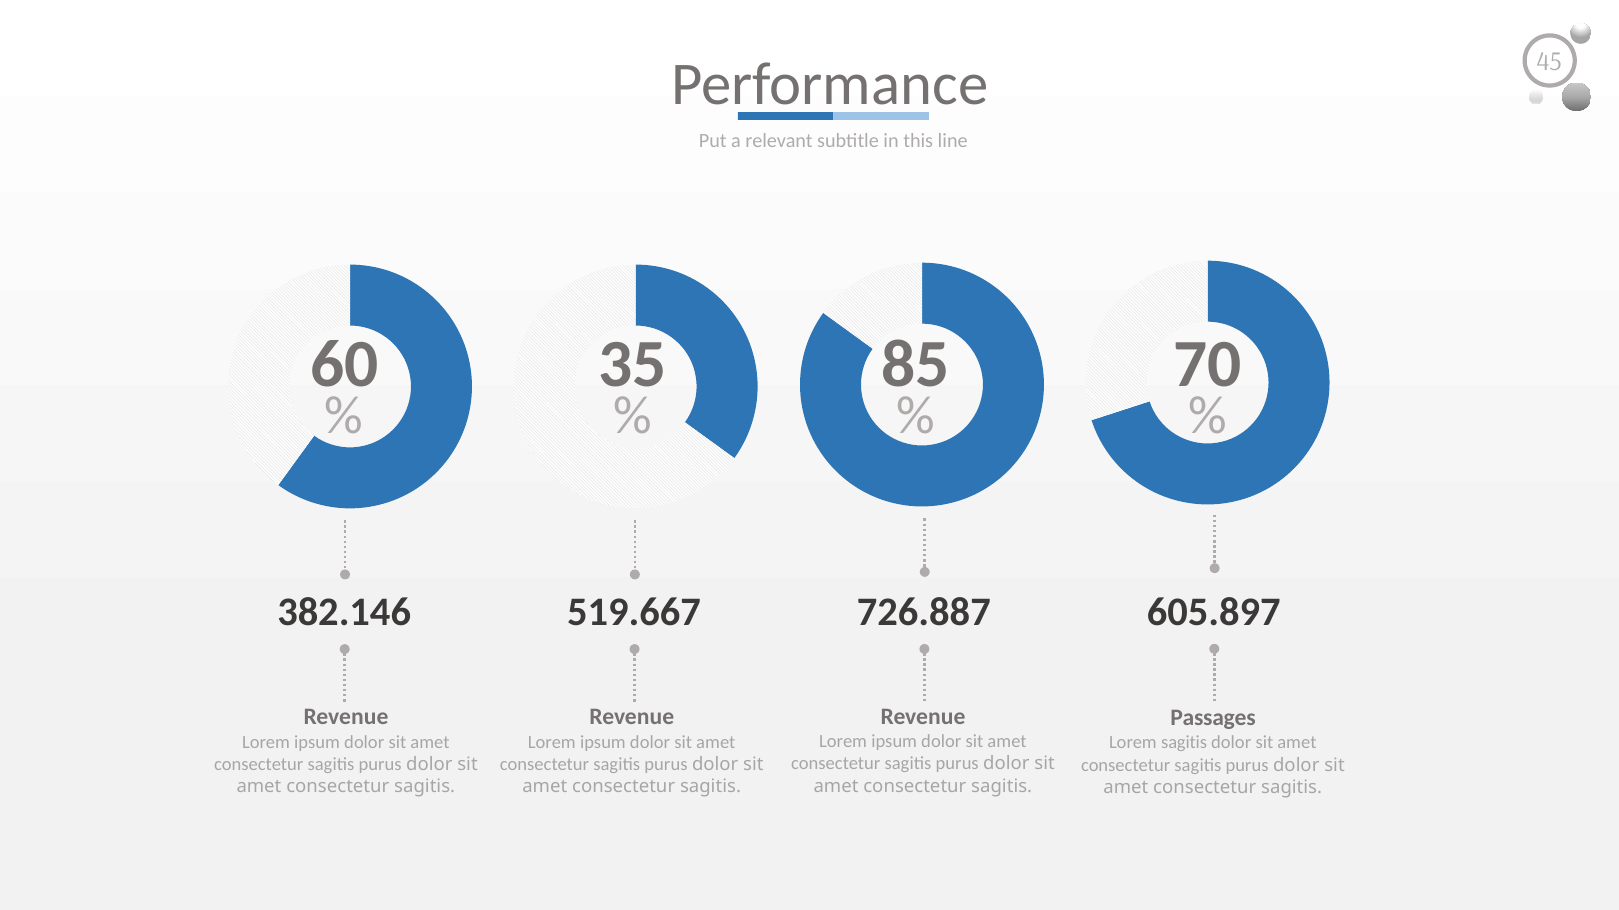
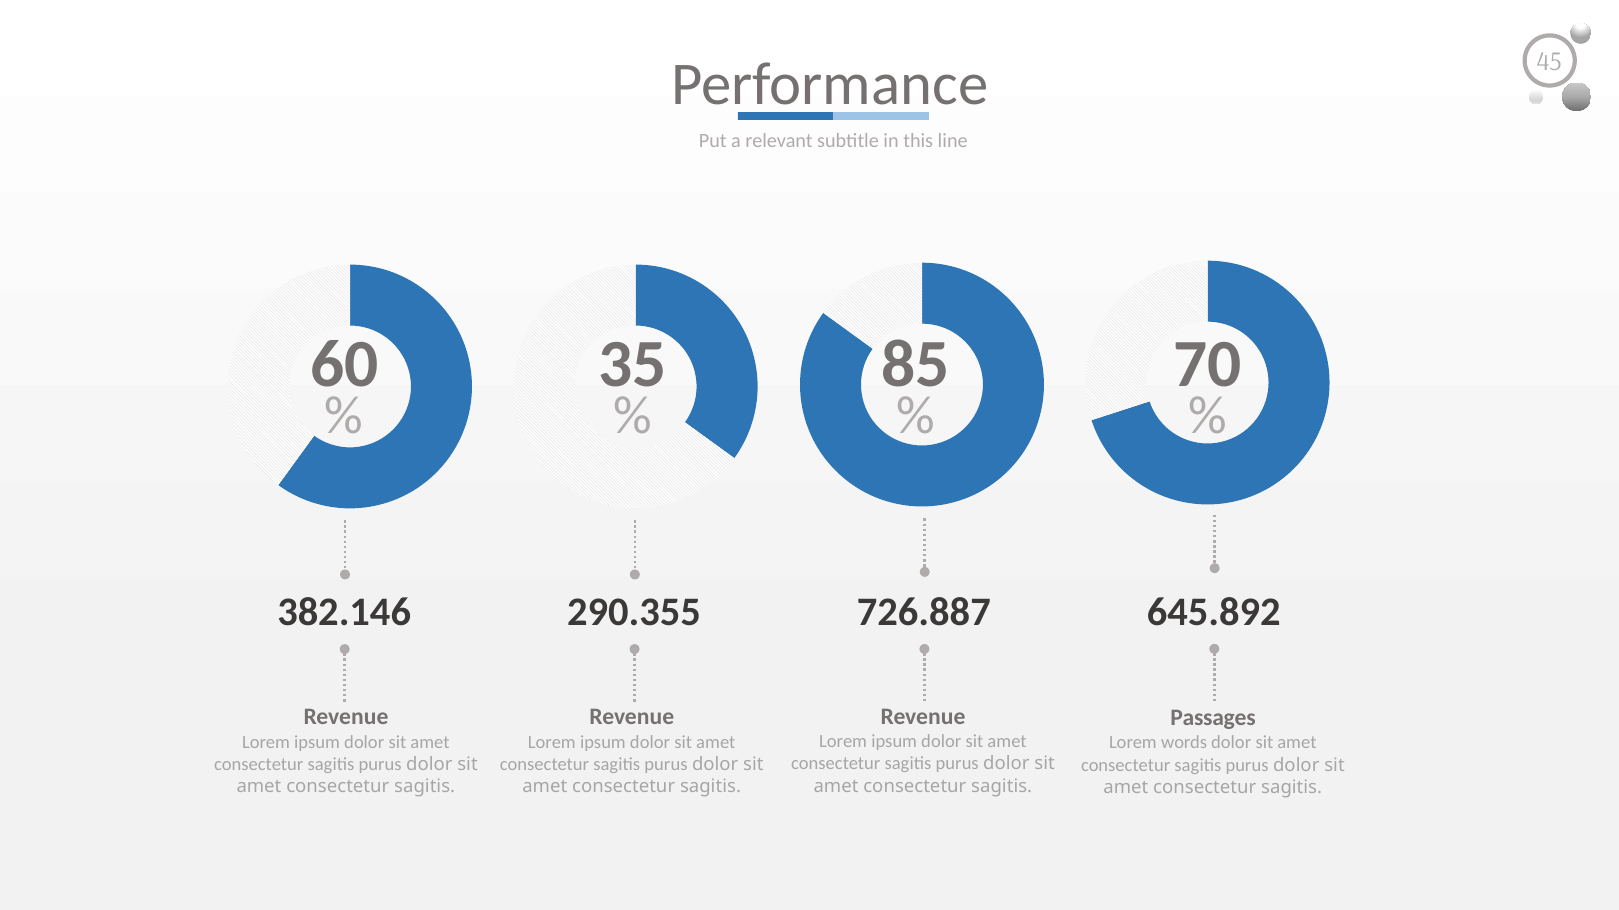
519.667: 519.667 -> 290.355 (634, 613)
605.897: 605.897 -> 645.892 (1214, 613)
Lorem sagitis: sagitis -> words (1184, 743)
